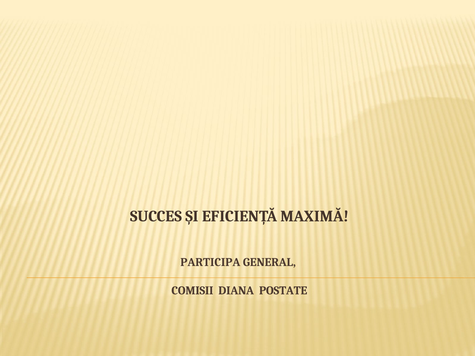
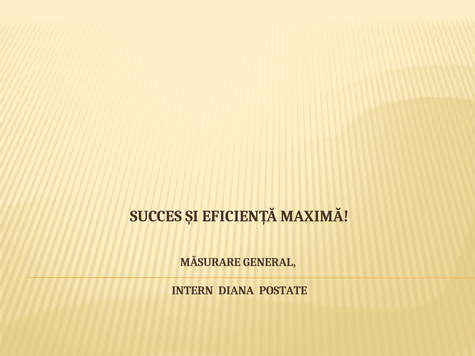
PARTICIPA: PARTICIPA -> MĂSURARE (210, 262)
COMISII: COMISII -> INTERN (192, 291)
